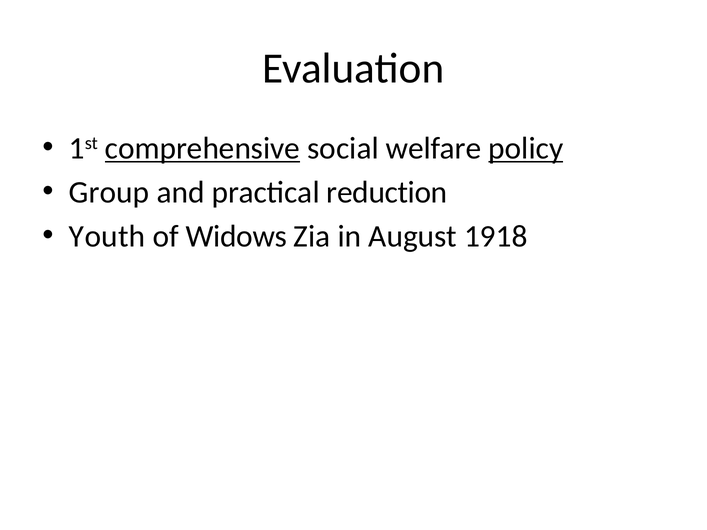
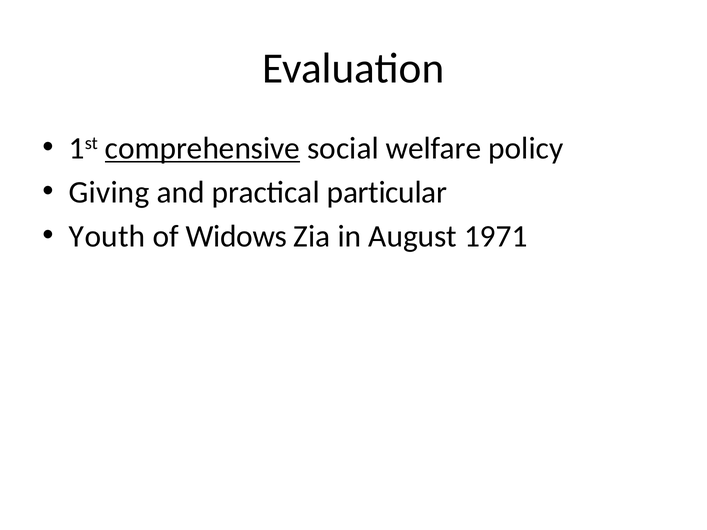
policy underline: present -> none (526, 148)
Group: Group -> Giving (109, 192)
reduction: reduction -> particular (387, 192)
1918: 1918 -> 1971 (496, 236)
